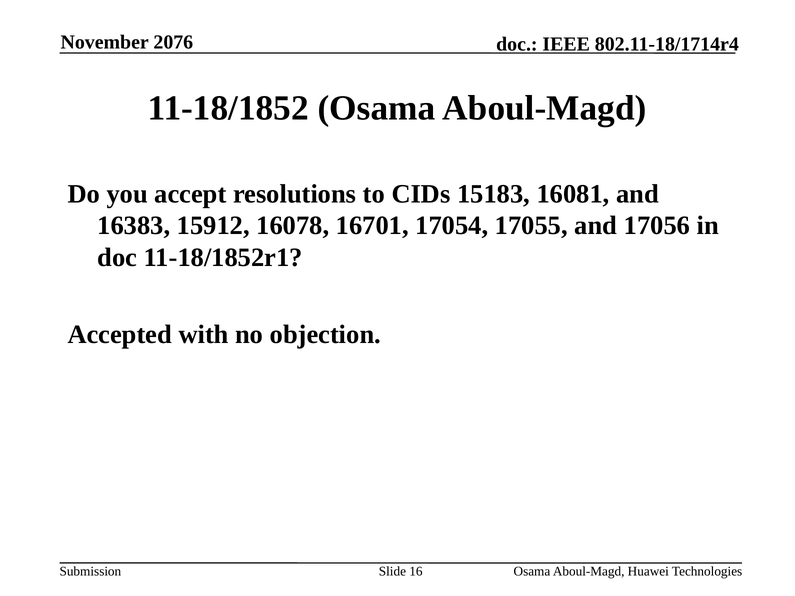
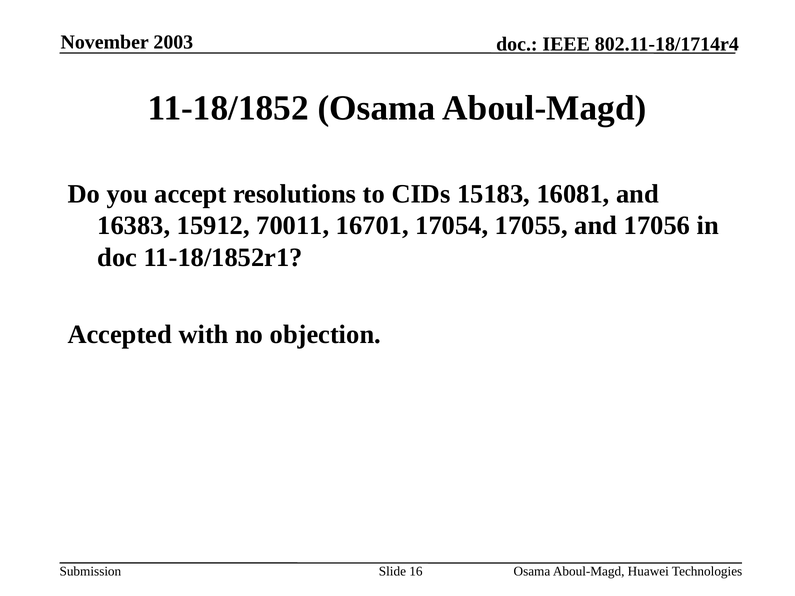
2076: 2076 -> 2003 (173, 42)
16078: 16078 -> 70011 (293, 226)
